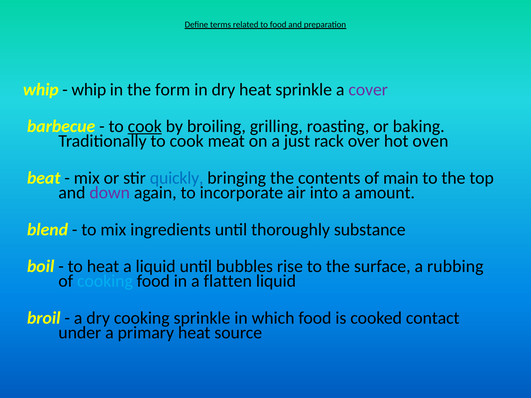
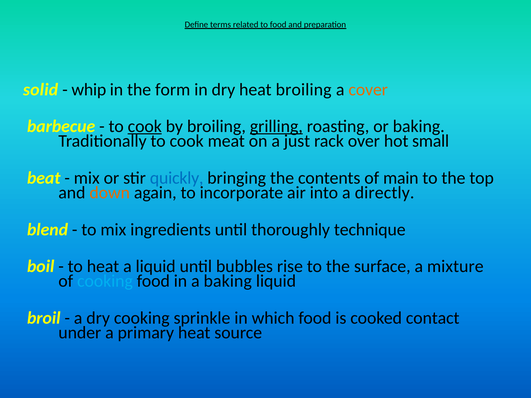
whip: whip -> solid (41, 90)
heat sprinkle: sprinkle -> broiling (304, 90)
cover colour: purple -> orange (368, 90)
grilling underline: none -> present (276, 126)
oven: oven -> small (431, 141)
down colour: purple -> orange (110, 193)
amount: amount -> directly (385, 193)
substance: substance -> technique (370, 230)
rubbing: rubbing -> mixture (455, 266)
a flatten: flatten -> baking (228, 281)
